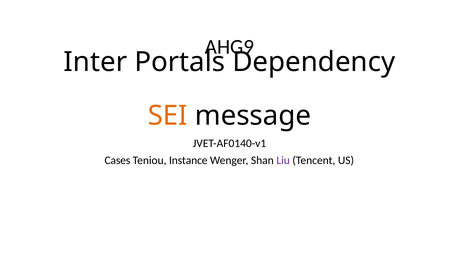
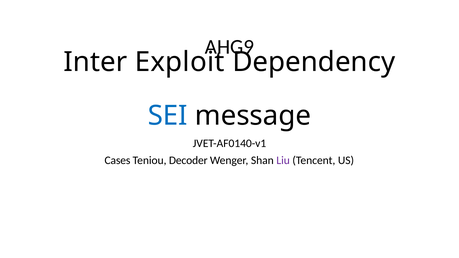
Portals: Portals -> Exploit (180, 62)
SEI colour: orange -> blue (168, 116)
Instance: Instance -> Decoder (188, 161)
